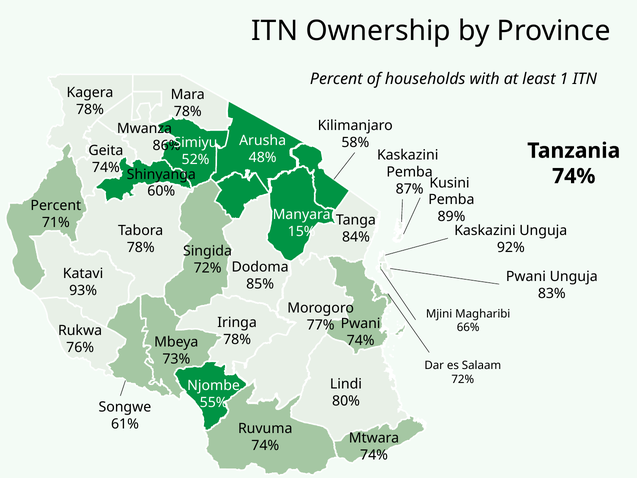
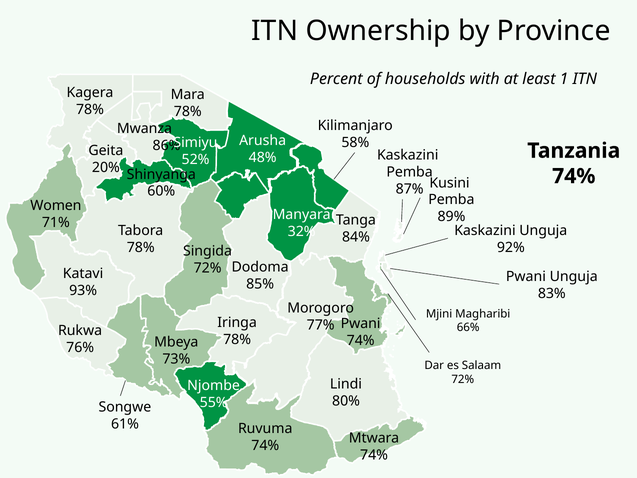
74%: 74% -> 20% (106, 168)
Percent: Percent -> Women (56, 205)
15%: 15% -> 32% (302, 232)
